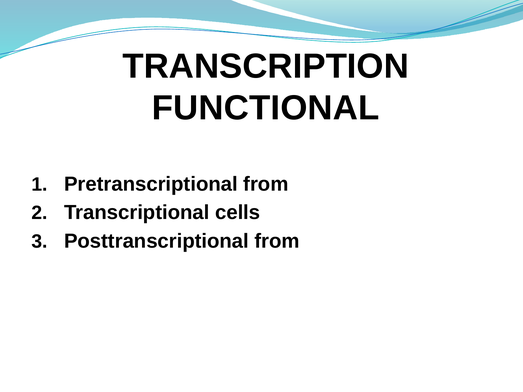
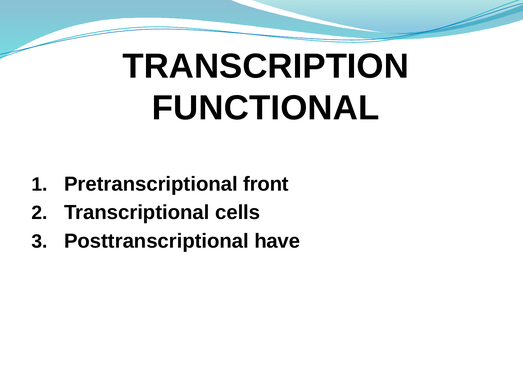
Pretranscriptional from: from -> front (266, 184)
Posttranscriptional from: from -> have (277, 241)
